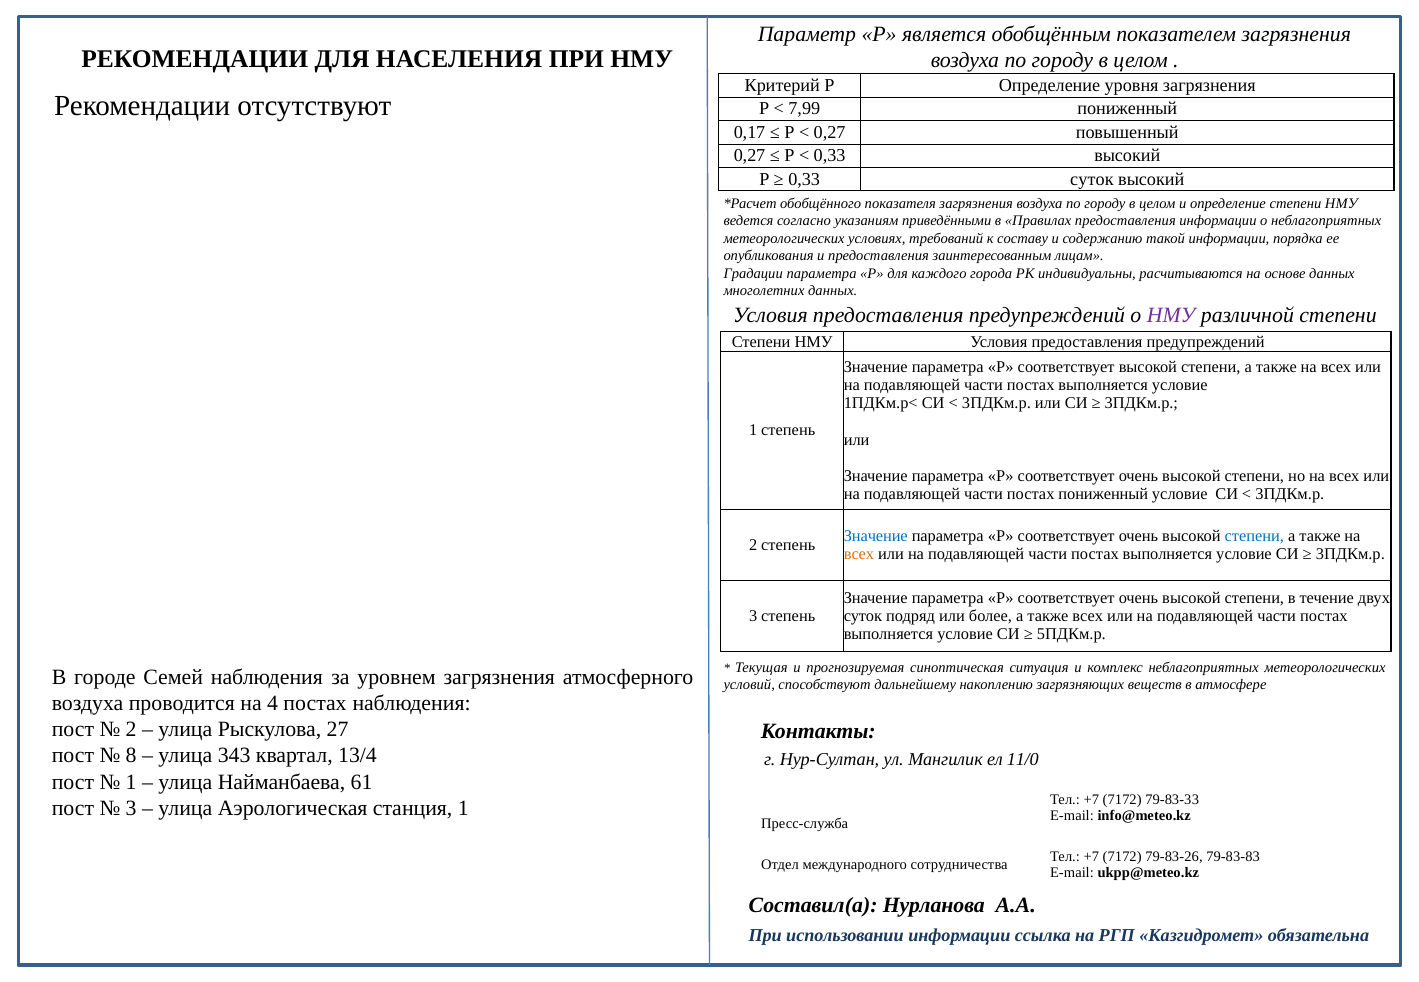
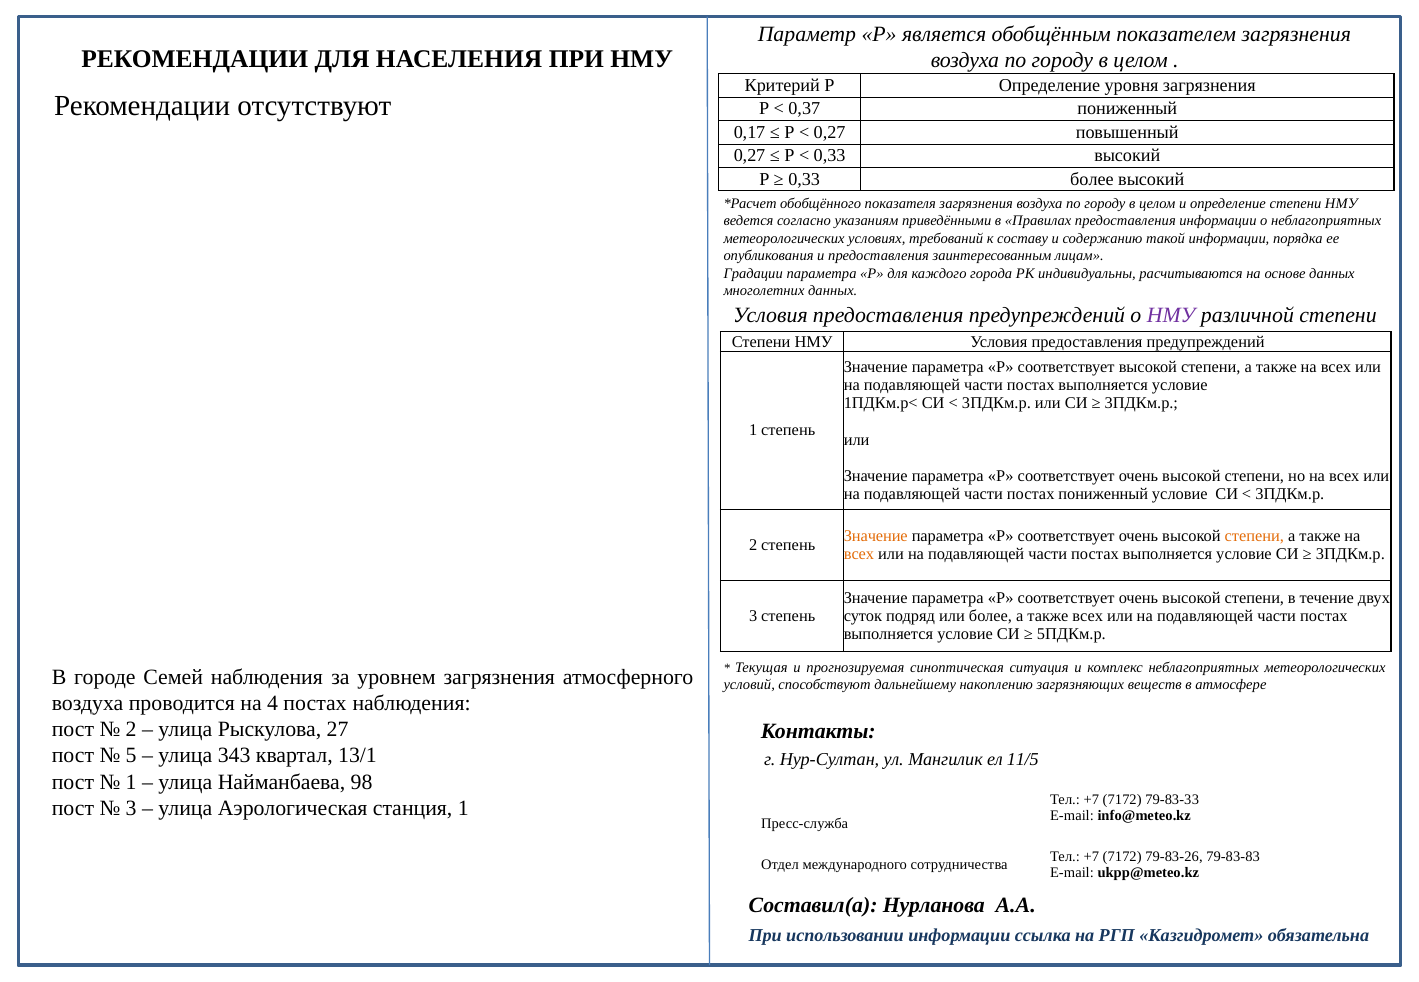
7,99: 7,99 -> 0,37 (804, 109)
0,33 суток: суток -> более (1092, 179)
Значение colour: blue -> orange (876, 536)
степени colour: blue -> orange (1254, 536)
8: 8 -> 5 (131, 756)
13/4: 13/4 -> 13/1 (358, 756)
11/0: 11/0 -> 11/5 (1023, 760)
61: 61 -> 98 (362, 782)
